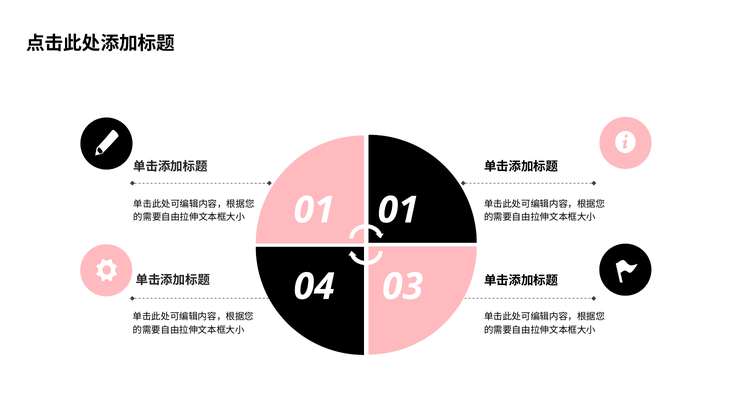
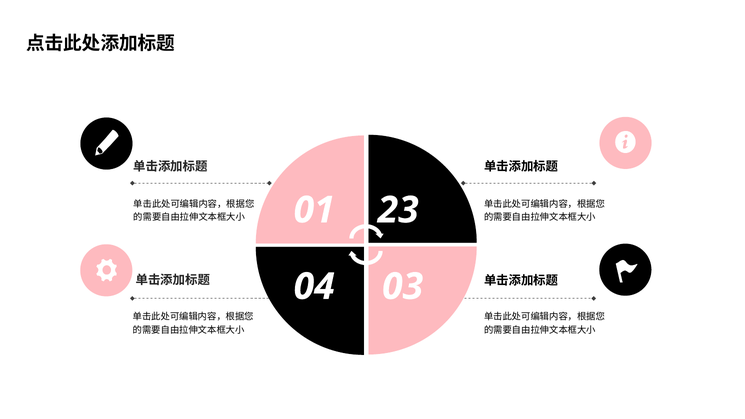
01 01: 01 -> 23 (398, 210)
